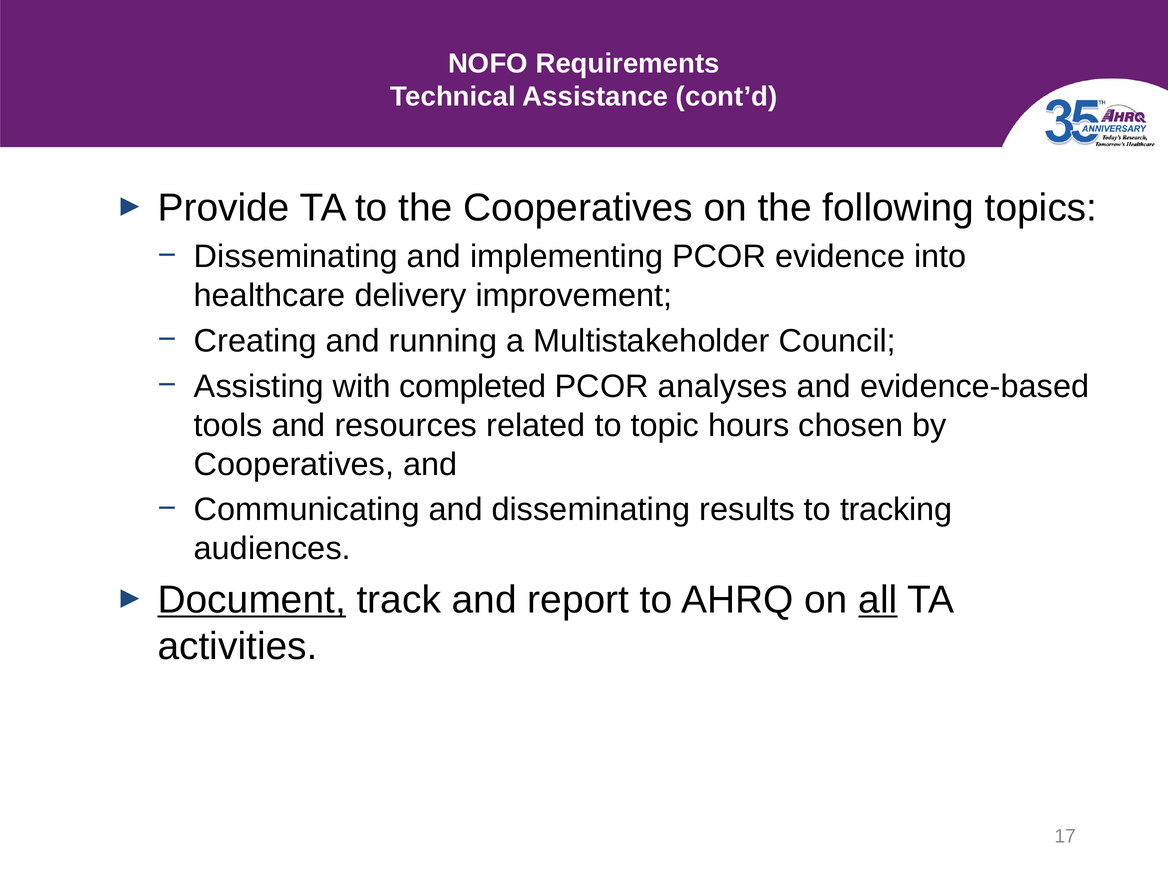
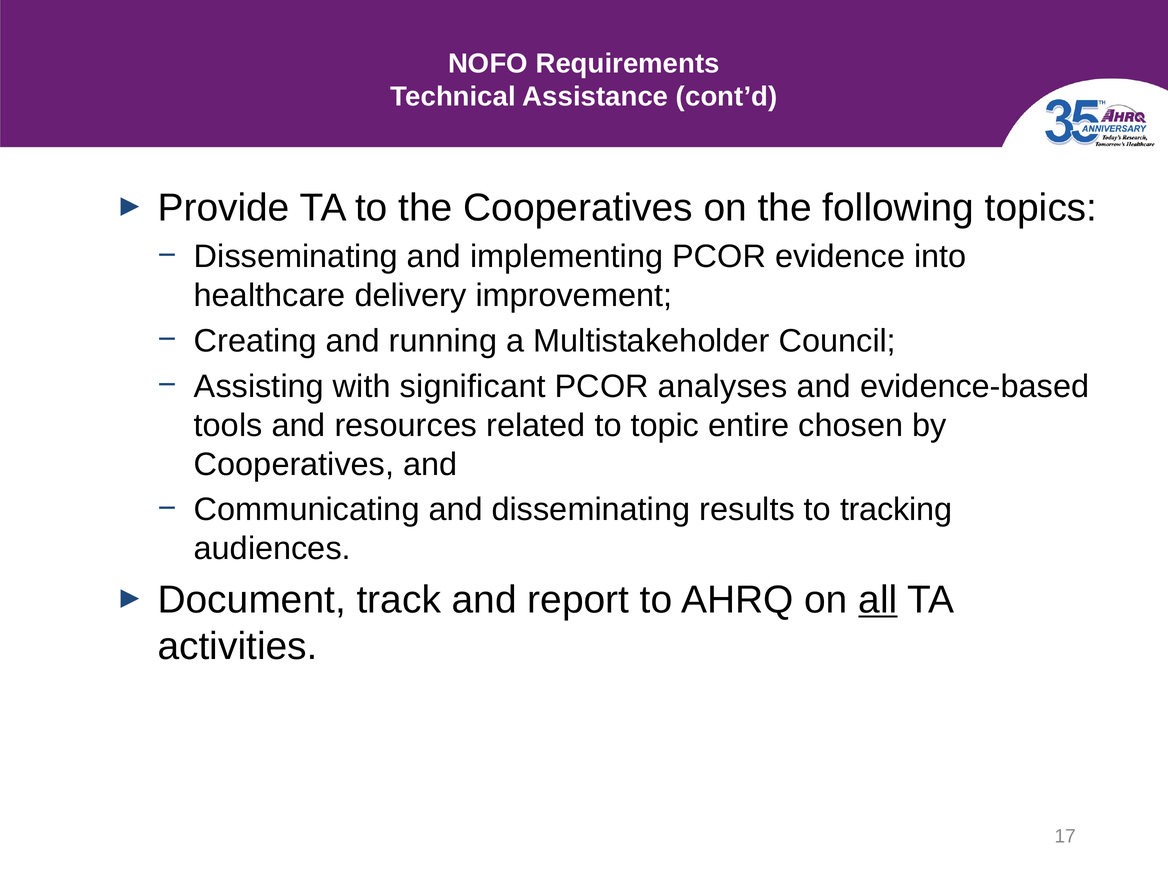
completed: completed -> significant (473, 386)
hours: hours -> entire (749, 425)
Document underline: present -> none (252, 600)
